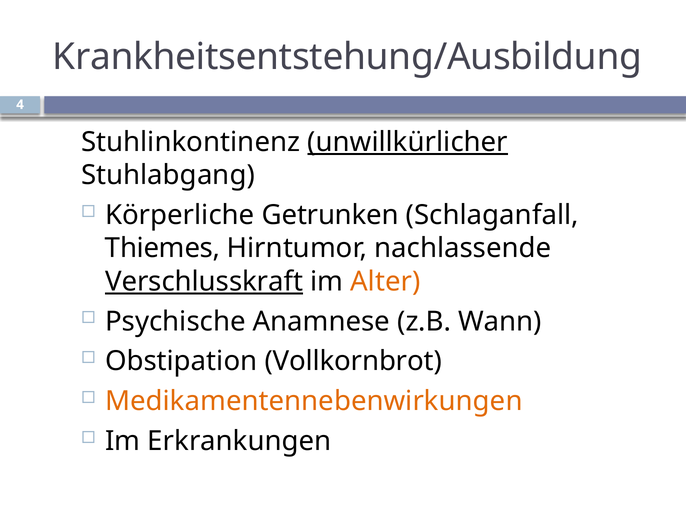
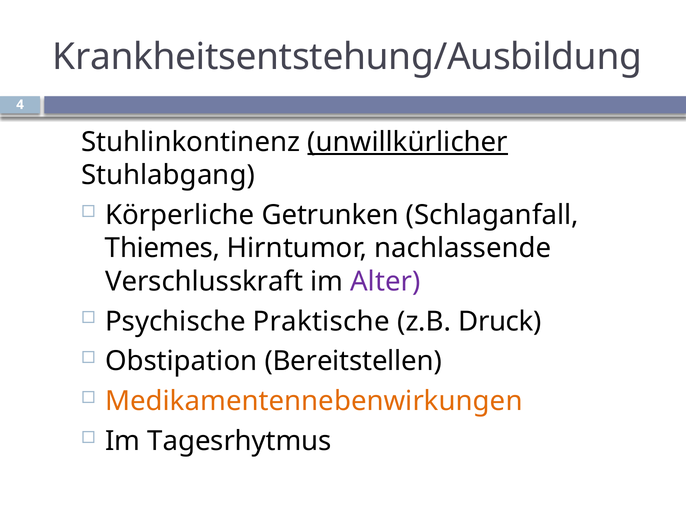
Verschlusskraft underline: present -> none (204, 281)
Alter colour: orange -> purple (385, 281)
Anamnese: Anamnese -> Praktische (321, 321)
Wann: Wann -> Druck (500, 321)
Vollkornbrot: Vollkornbrot -> Bereitstellen (353, 361)
Erkrankungen: Erkrankungen -> Tagesrhytmus (240, 441)
